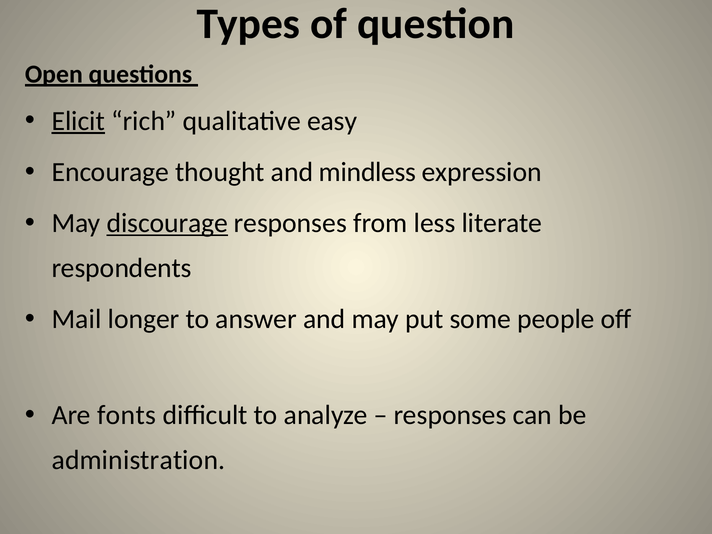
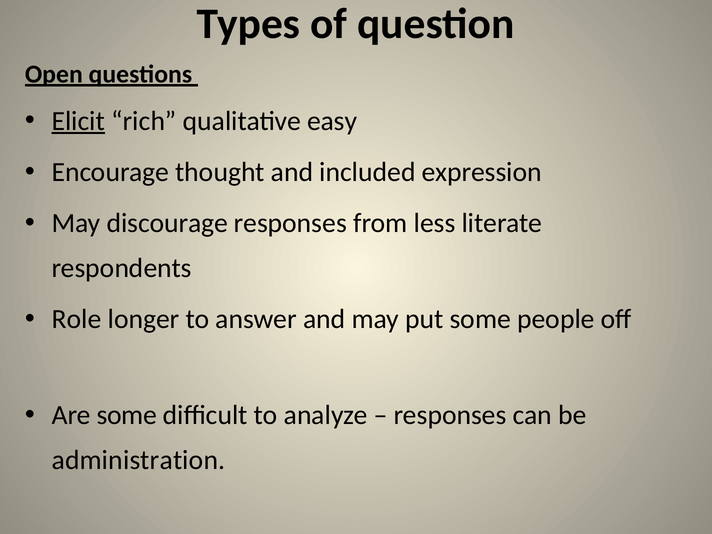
mindless: mindless -> included (367, 172)
discourage underline: present -> none (167, 223)
Mail: Mail -> Role (77, 319)
Are fonts: fonts -> some (127, 415)
